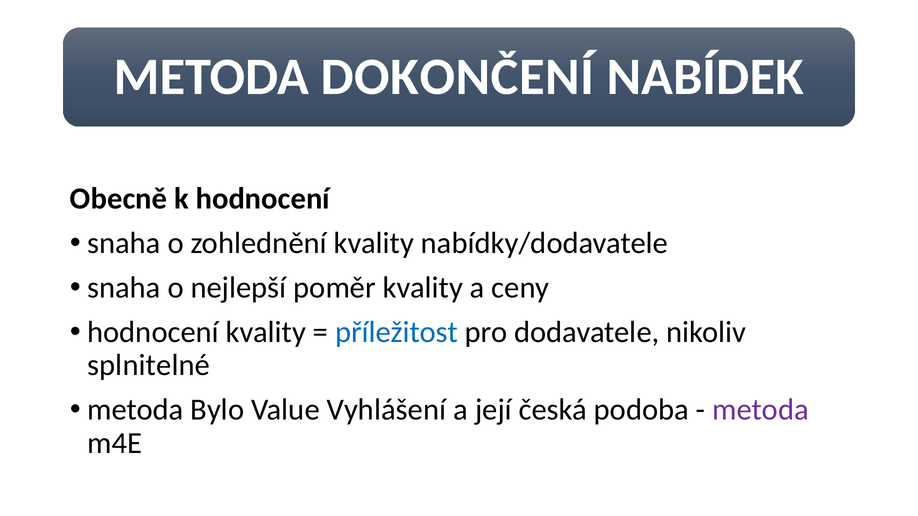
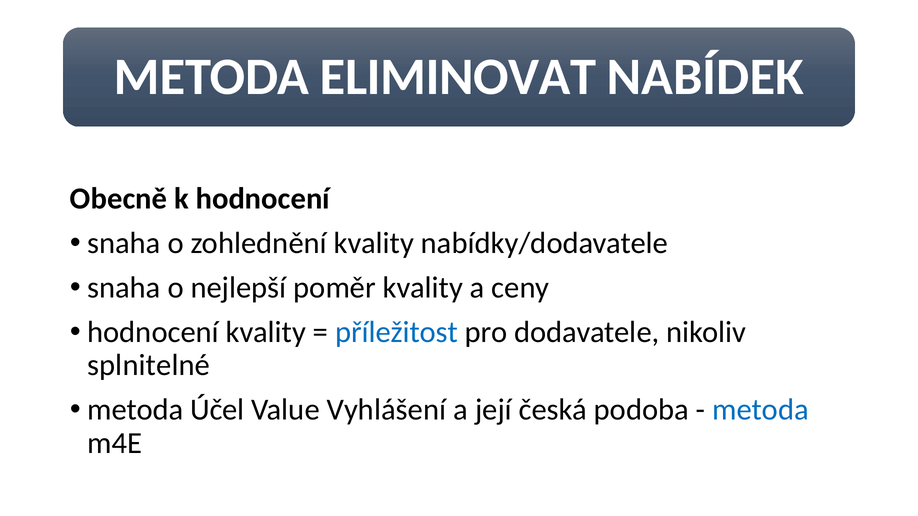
DOKONČENÍ: DOKONČENÍ -> ELIMINOVAT (458, 77)
Bylo: Bylo -> Účel (217, 410)
metoda colour: purple -> blue (760, 410)
